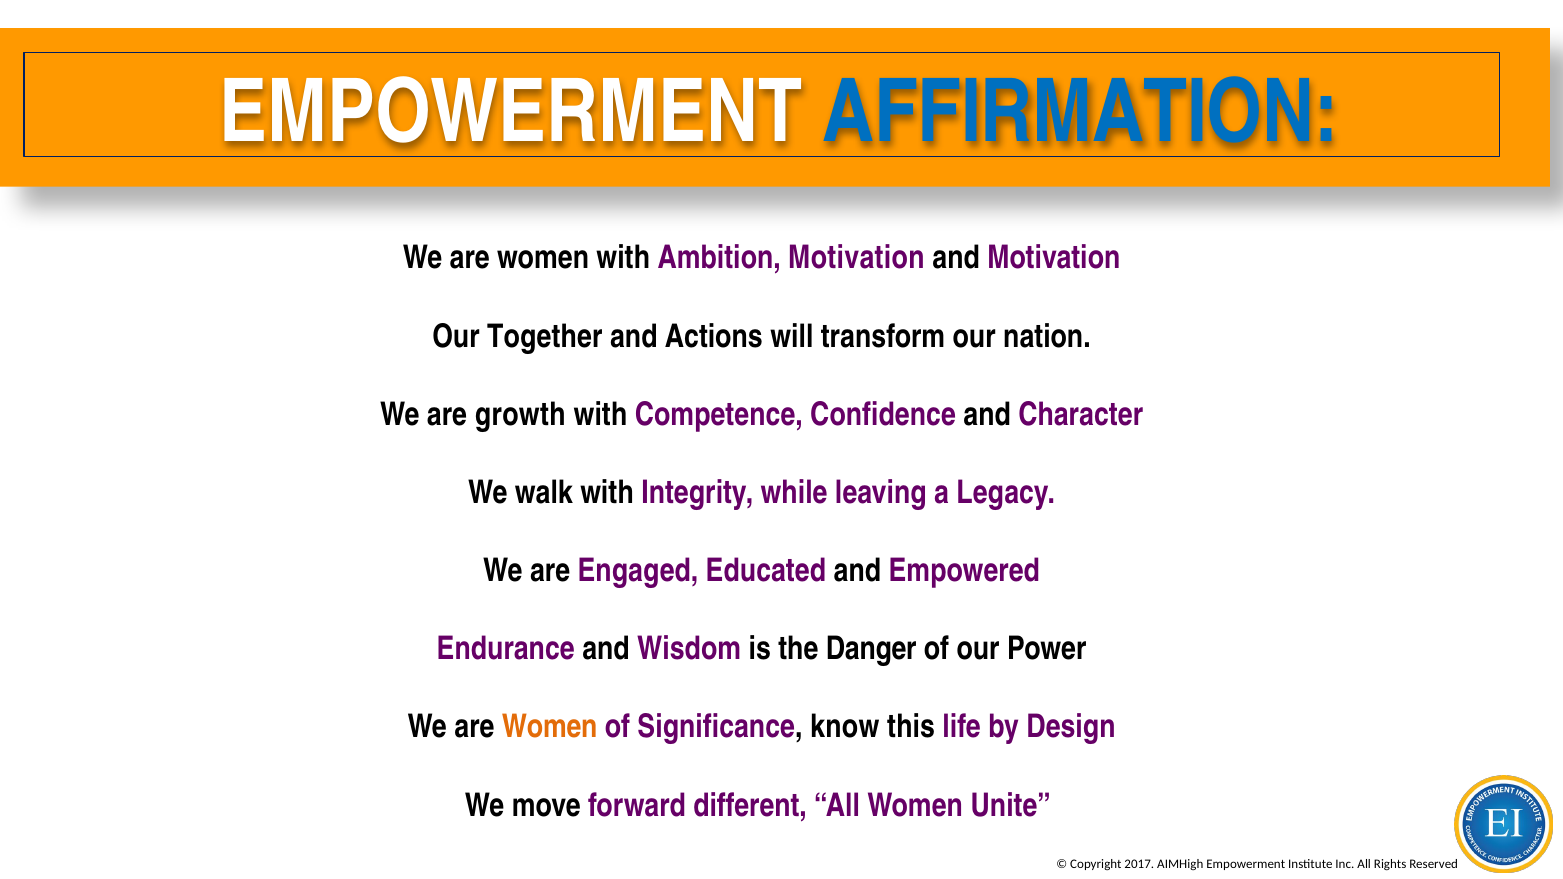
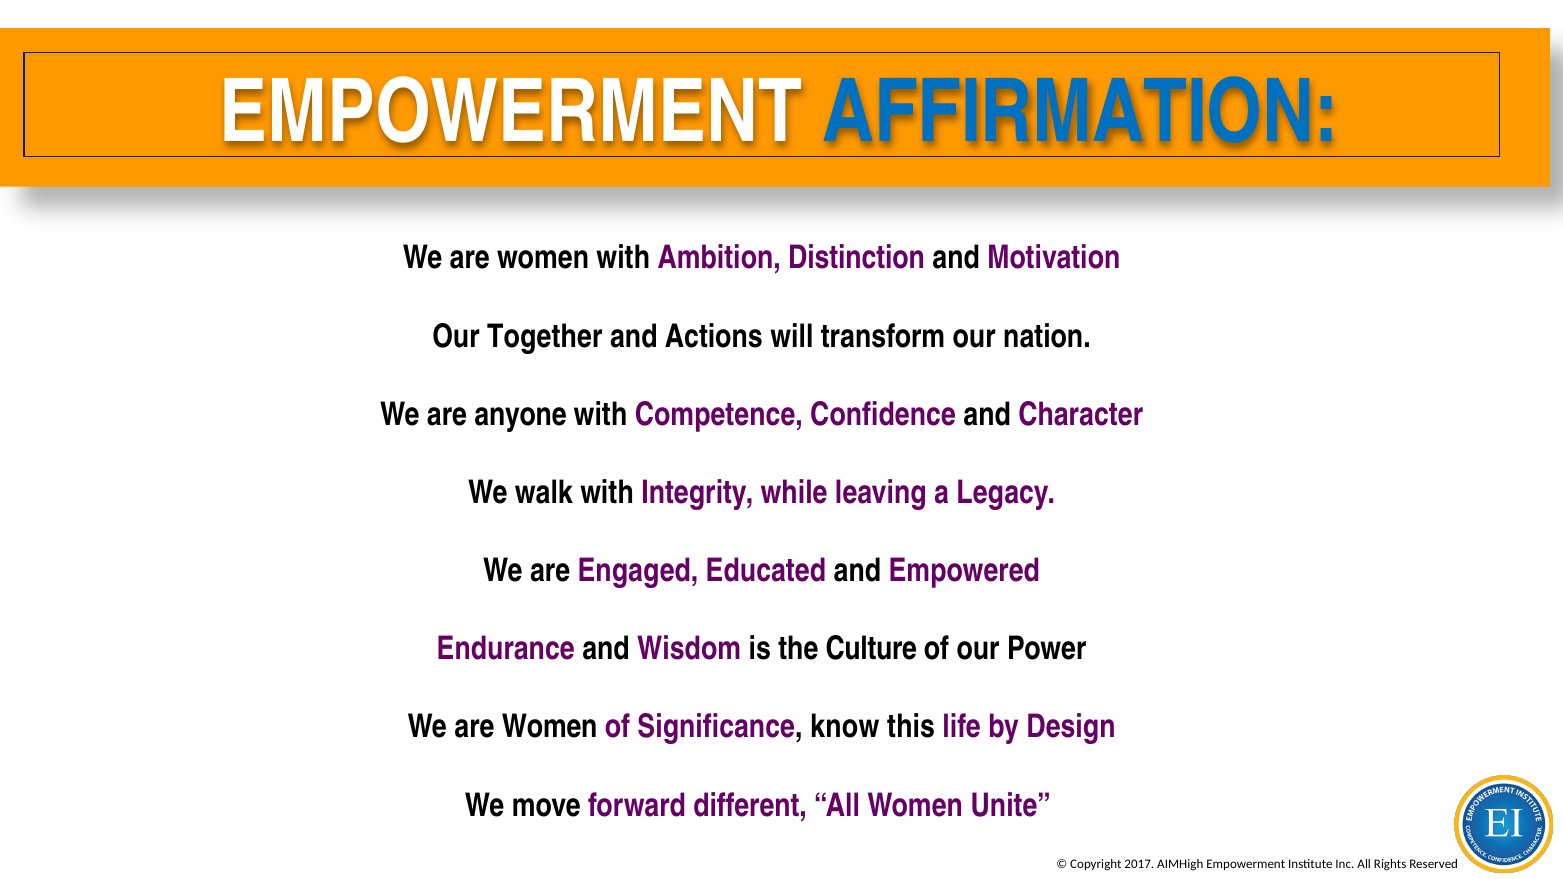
Ambition Motivation: Motivation -> Distinction (857, 258)
growth: growth -> anyone (521, 415)
Danger: Danger -> Culture (871, 649)
Women colour: orange -> black (550, 727)
